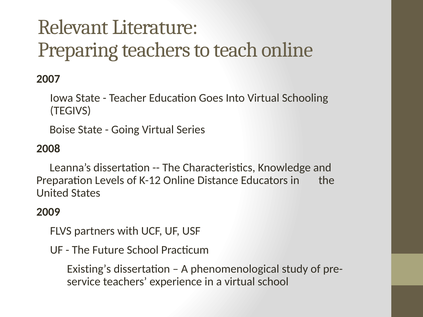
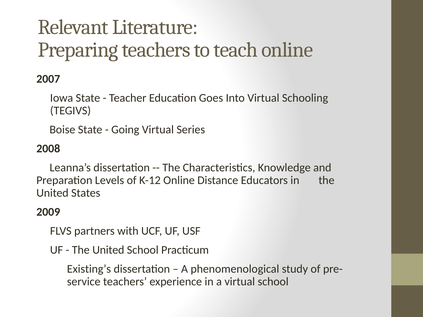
Future: Future -> United (108, 250)
